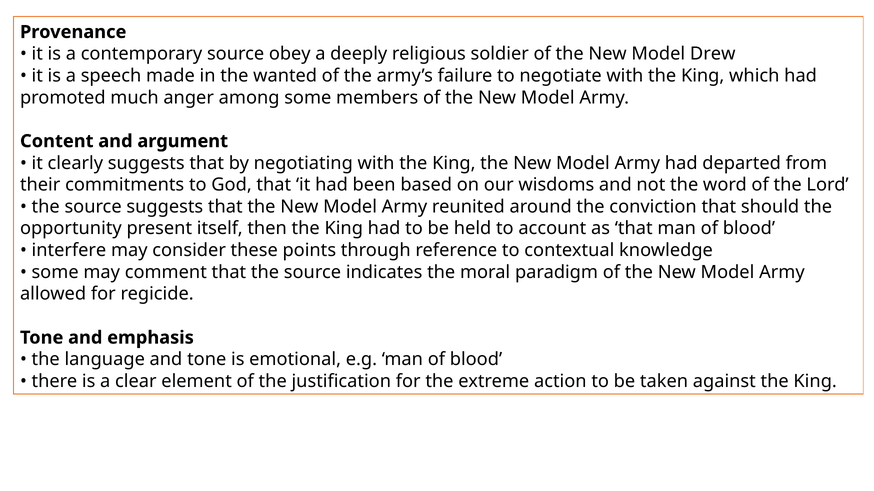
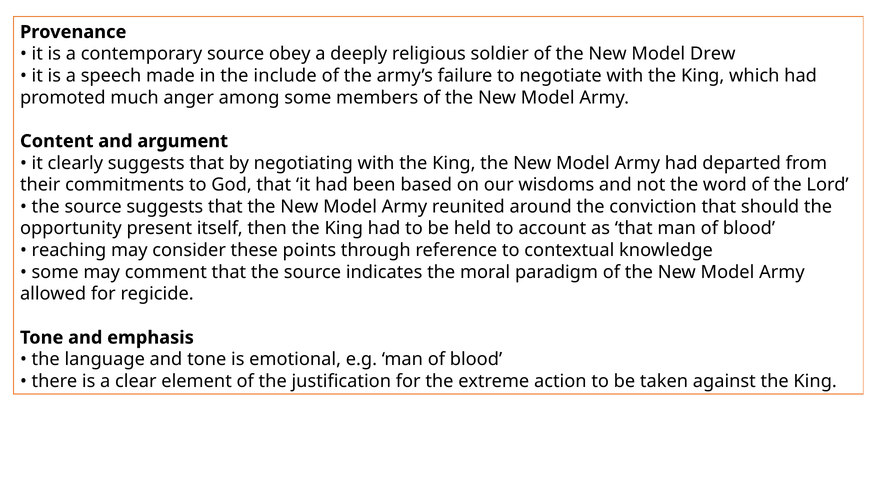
wanted: wanted -> include (285, 76)
interfere: interfere -> reaching (69, 251)
